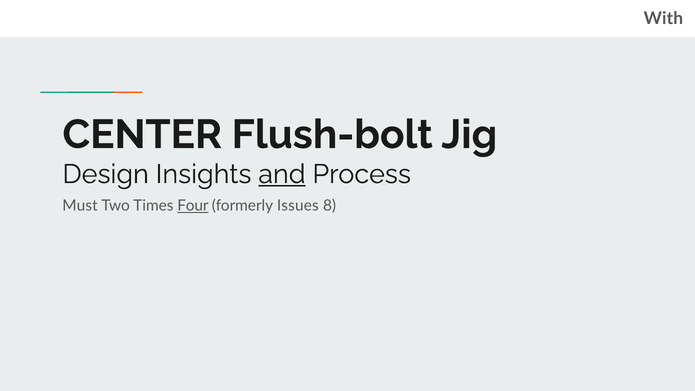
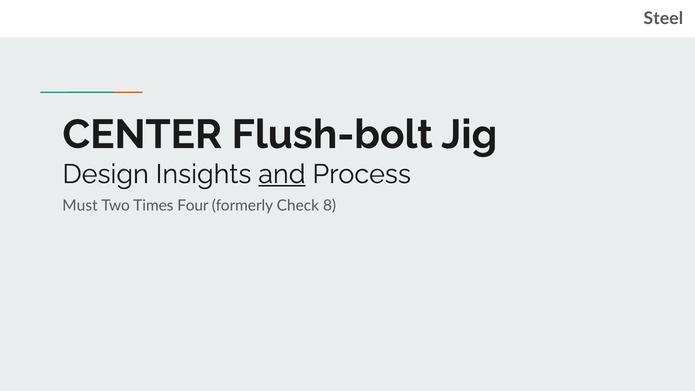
With: With -> Steel (663, 19)
Four underline: present -> none (193, 206)
Issues: Issues -> Check (298, 206)
